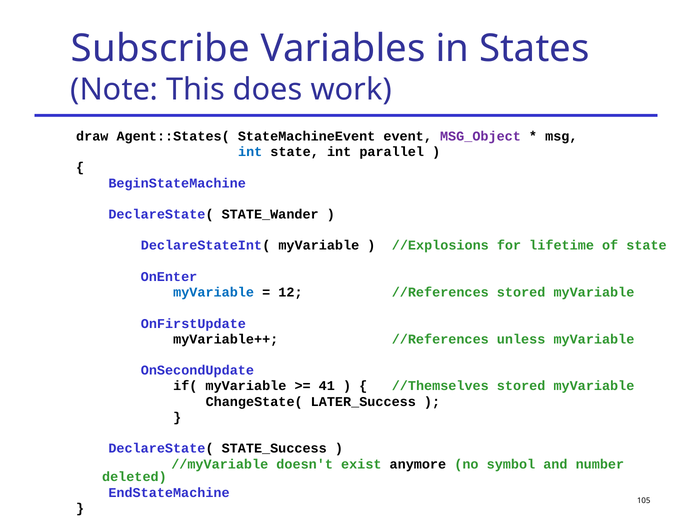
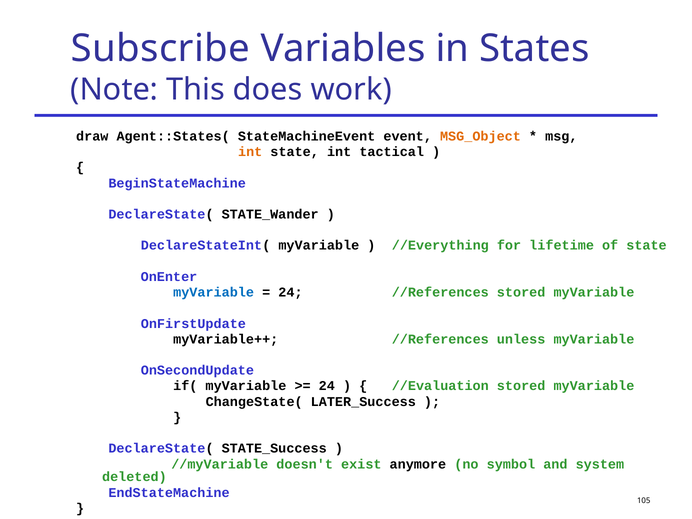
MSG_Object colour: purple -> orange (480, 136)
int colour: blue -> orange (250, 152)
parallel: parallel -> tactical (392, 152)
//Explosions: //Explosions -> //Everything (440, 246)
12: 12 -> 24 (290, 292)
41: 41 -> 24 (327, 386)
//Themselves: //Themselves -> //Evaluation (440, 386)
number: number -> system (600, 464)
